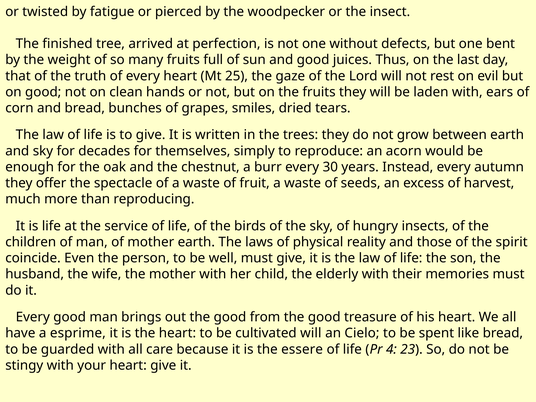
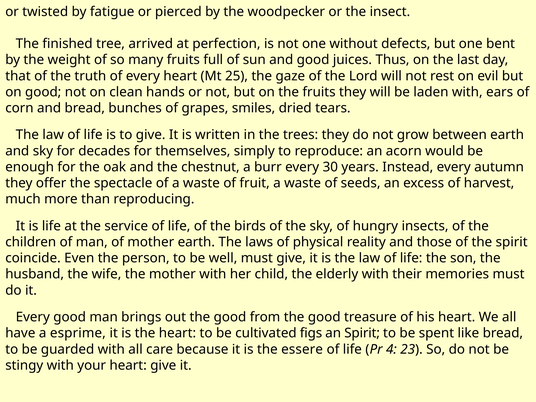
cultivated will: will -> figs (311, 333)
an Cielo: Cielo -> Spirit (362, 333)
